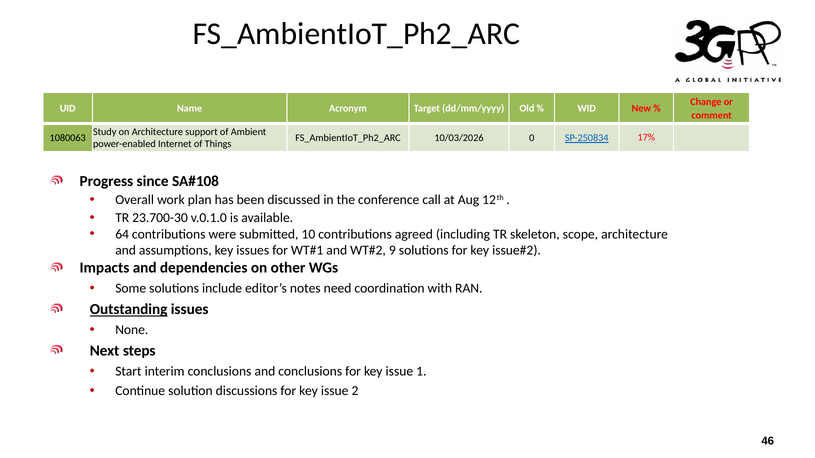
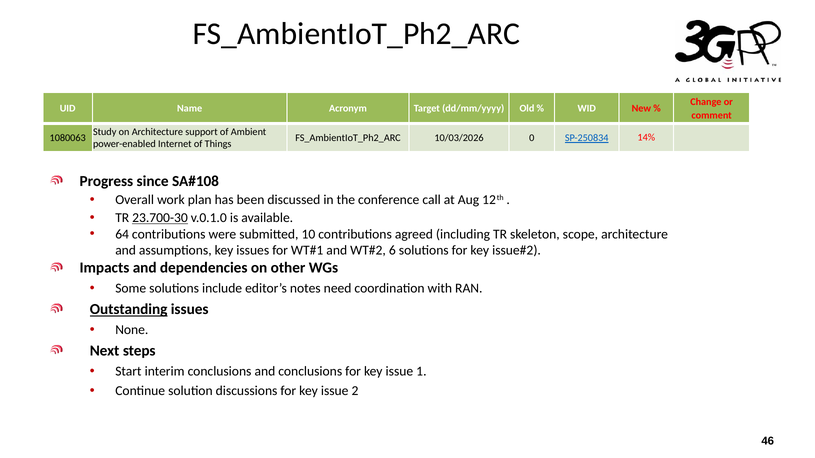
17%: 17% -> 14% (646, 138)
23.700-30 underline: none -> present (160, 218)
9: 9 -> 6 (392, 251)
